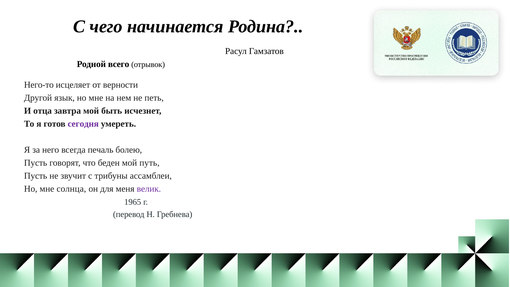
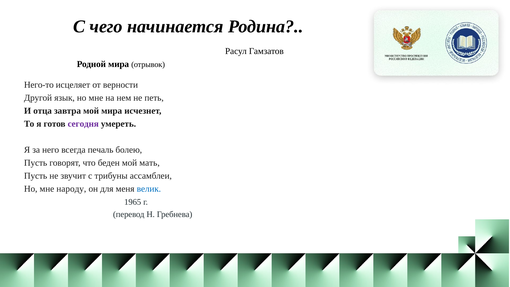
Родной всего: всего -> мира (119, 64)
мой быть: быть -> мира (112, 111)
путь: путь -> мать (150, 163)
солнца: солнца -> народу (71, 189)
велик colour: purple -> blue (149, 189)
